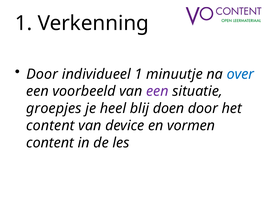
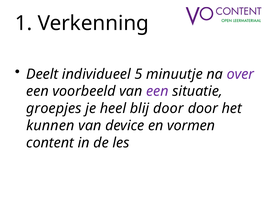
Door: Door -> Deelt (42, 74)
individueel 1: 1 -> 5 (138, 74)
over colour: blue -> purple (240, 74)
blij doen: doen -> door (168, 109)
content: content -> kunnen (50, 126)
